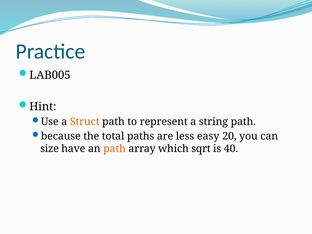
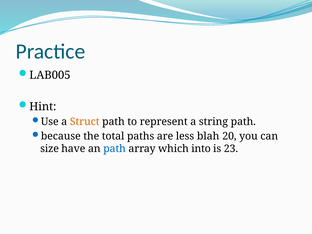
easy: easy -> blah (208, 136)
path colour: orange -> blue (115, 149)
sqrt: sqrt -> into (201, 149)
40: 40 -> 23 (231, 149)
